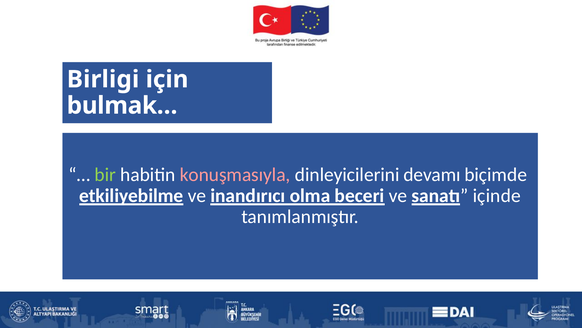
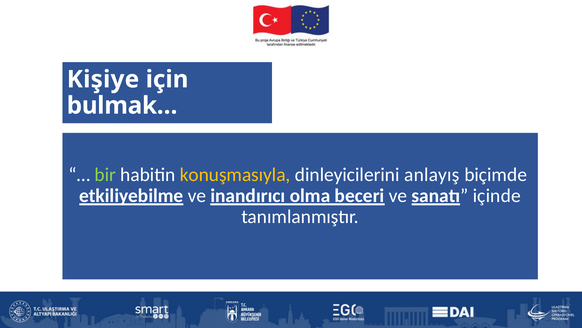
Birligi: Birligi -> Kişiye (103, 79)
konuşmasıyla colour: pink -> yellow (235, 175)
devamı: devamı -> anlayış (432, 175)
